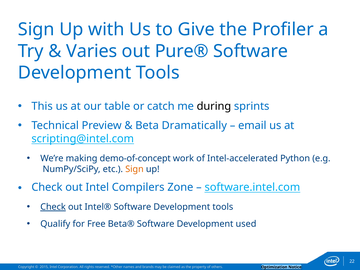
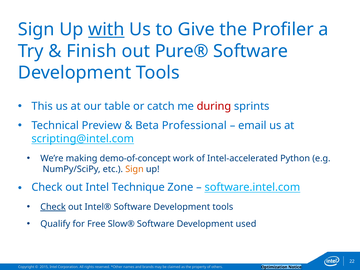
with underline: none -> present (106, 29)
Varies: Varies -> Finish (92, 51)
during colour: black -> red (214, 106)
Dramatically: Dramatically -> Professional (194, 126)
Compilers: Compilers -> Technique (138, 187)
Beta®: Beta® -> Slow® (121, 224)
